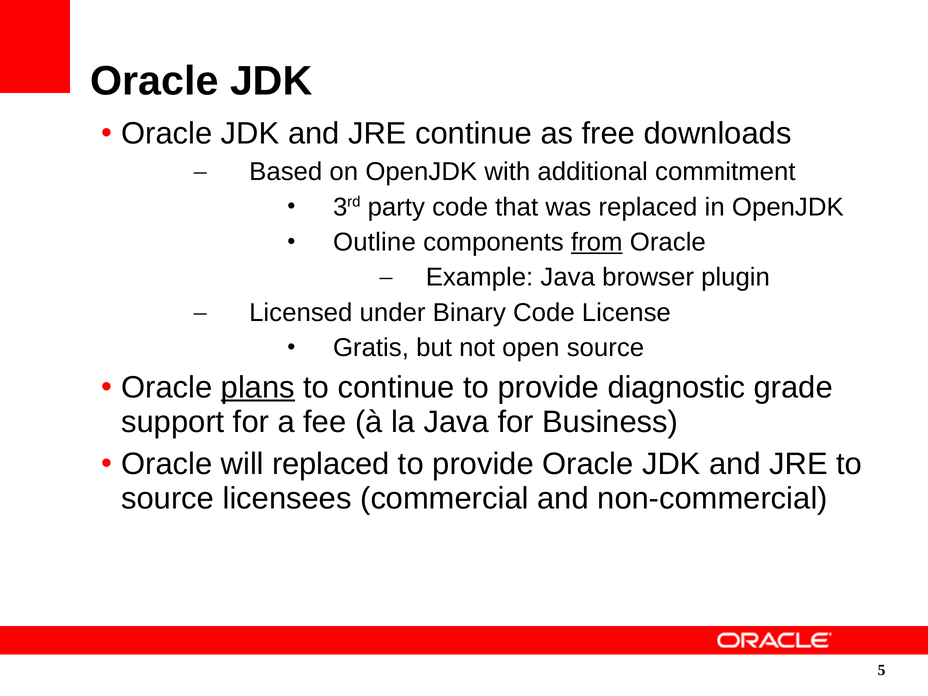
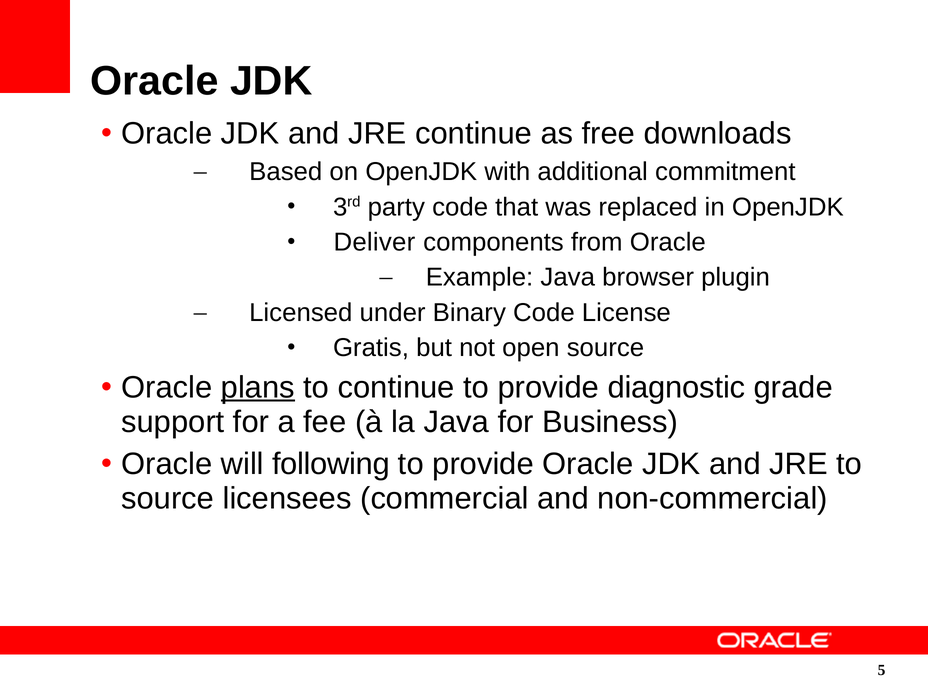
Outline: Outline -> Deliver (374, 242)
from underline: present -> none (597, 242)
will replaced: replaced -> following (331, 464)
